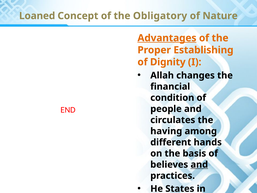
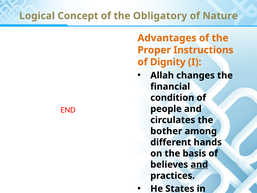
Loaned: Loaned -> Logical (37, 16)
Advantages underline: present -> none (167, 38)
Establishing: Establishing -> Instructions (203, 50)
having: having -> bother (166, 131)
